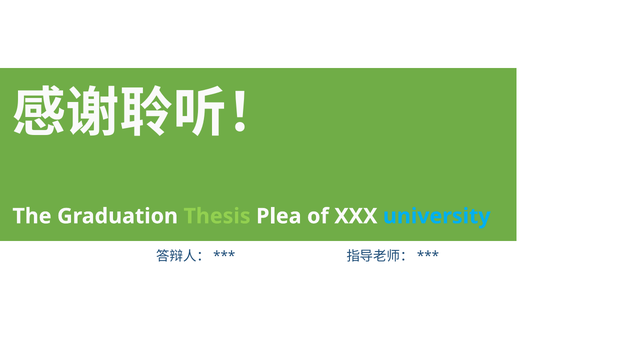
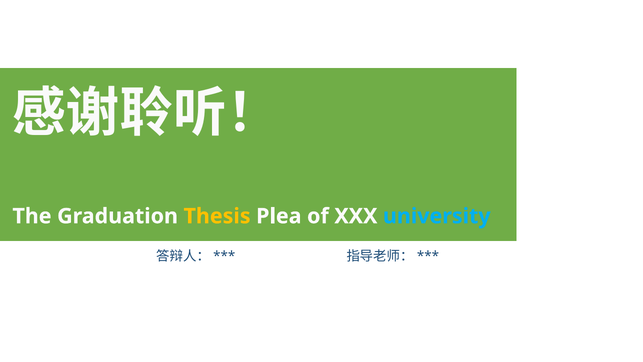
Thesis colour: light green -> yellow (217, 216)
